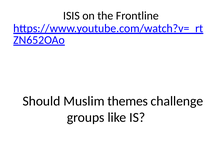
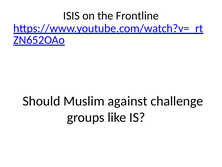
themes: themes -> against (128, 101)
